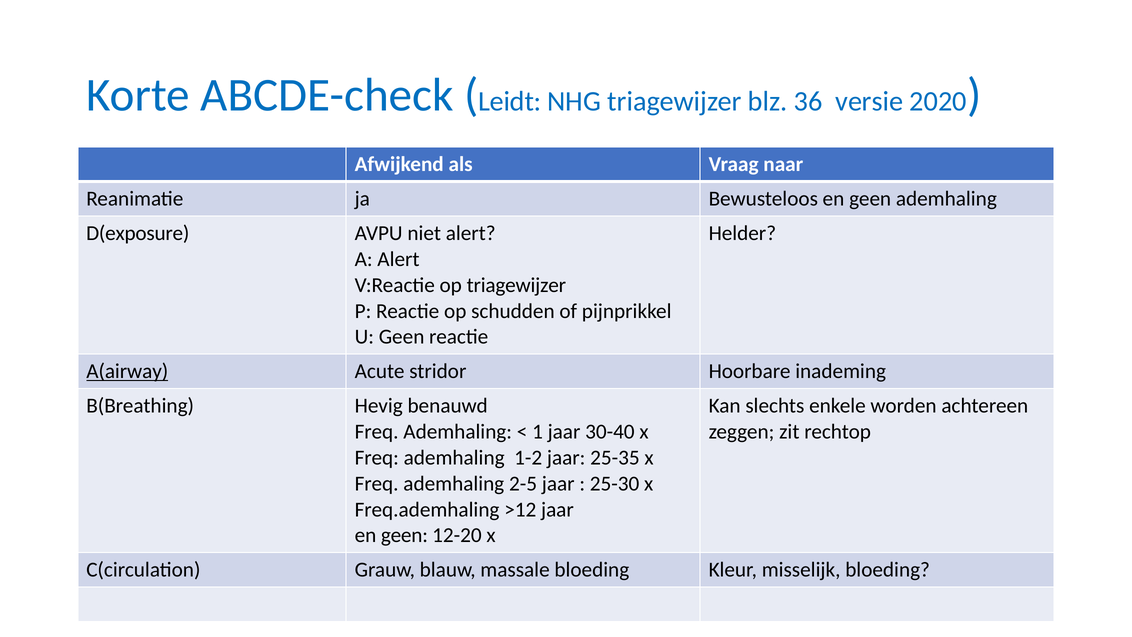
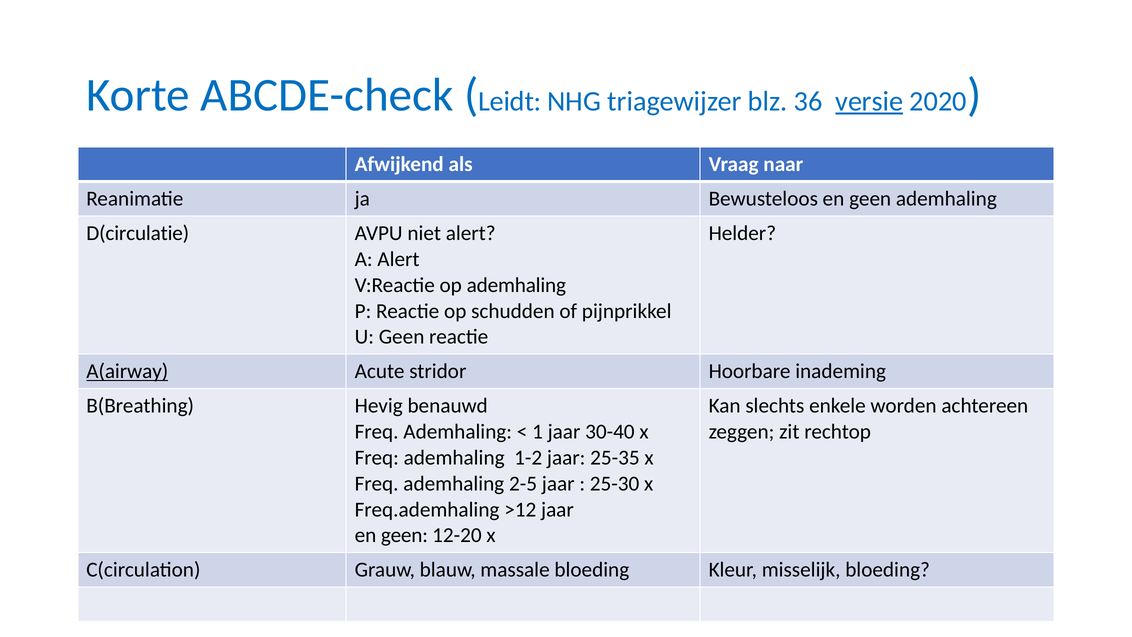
versie underline: none -> present (869, 101)
D(exposure: D(exposure -> D(circulatie (138, 233)
op triagewijzer: triagewijzer -> ademhaling (516, 285)
